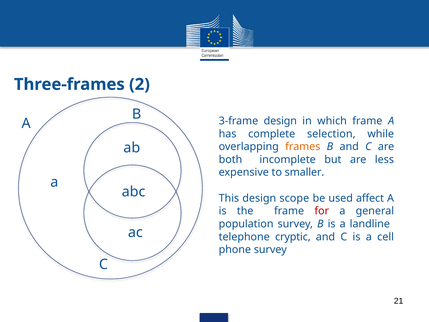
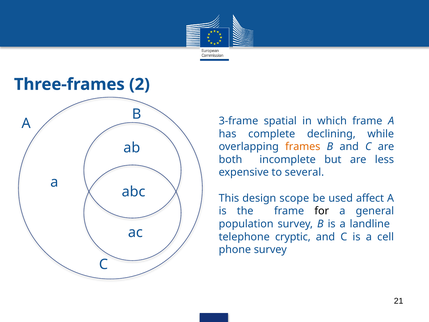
3-frame design: design -> spatial (280, 121)
selection: selection -> declining (331, 134)
smaller: smaller -> several (304, 172)
for colour: red -> black (322, 211)
